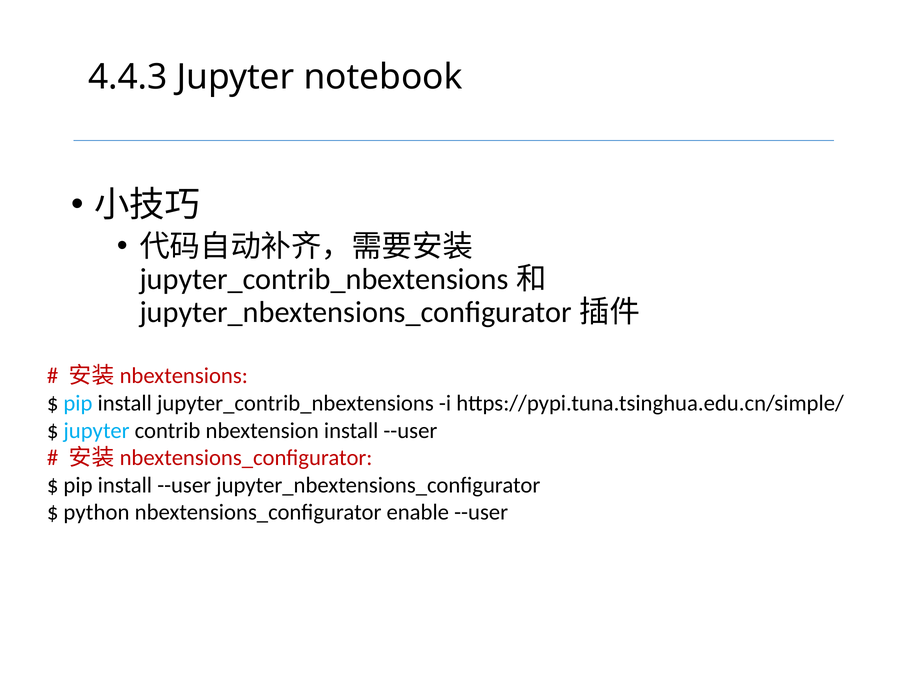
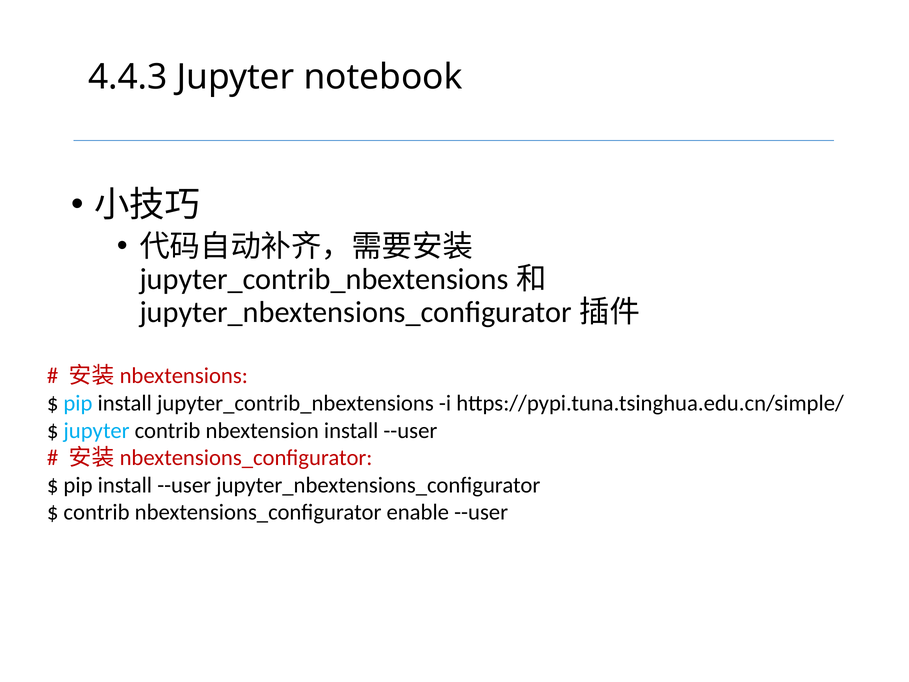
python: python -> contrib (97, 512)
